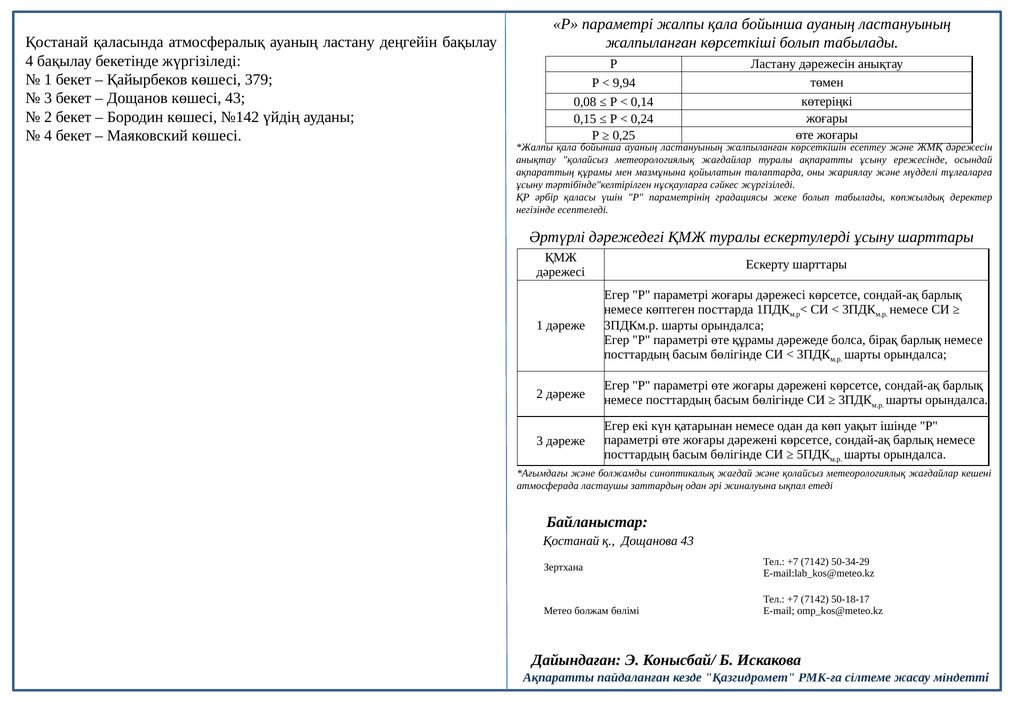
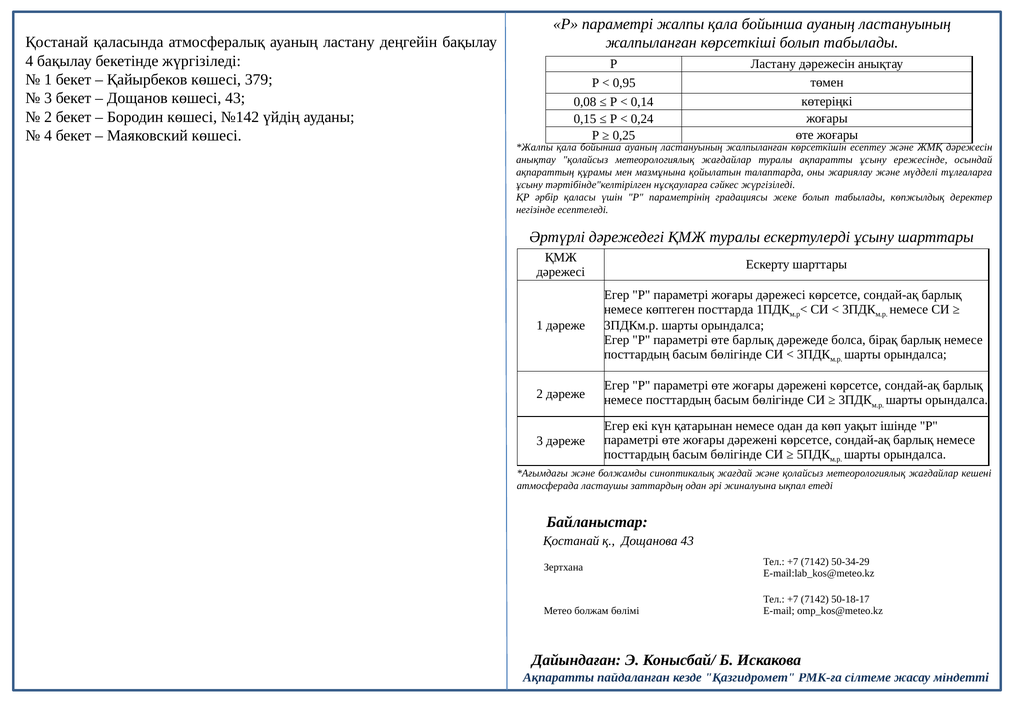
9,94: 9,94 -> 0,95 (624, 83)
өте құрамы: құрамы -> барлық (753, 340)
